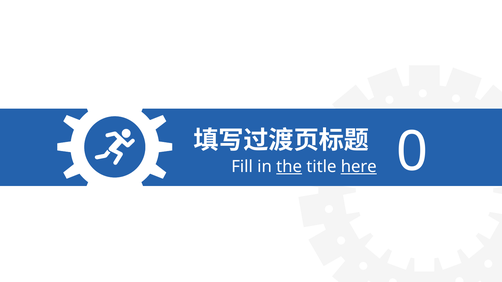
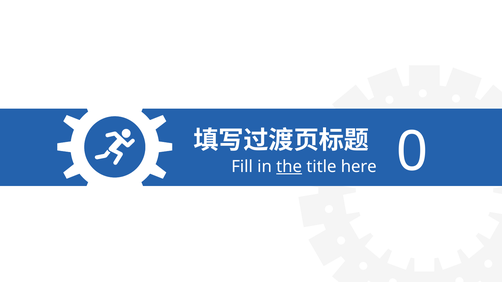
here underline: present -> none (359, 167)
